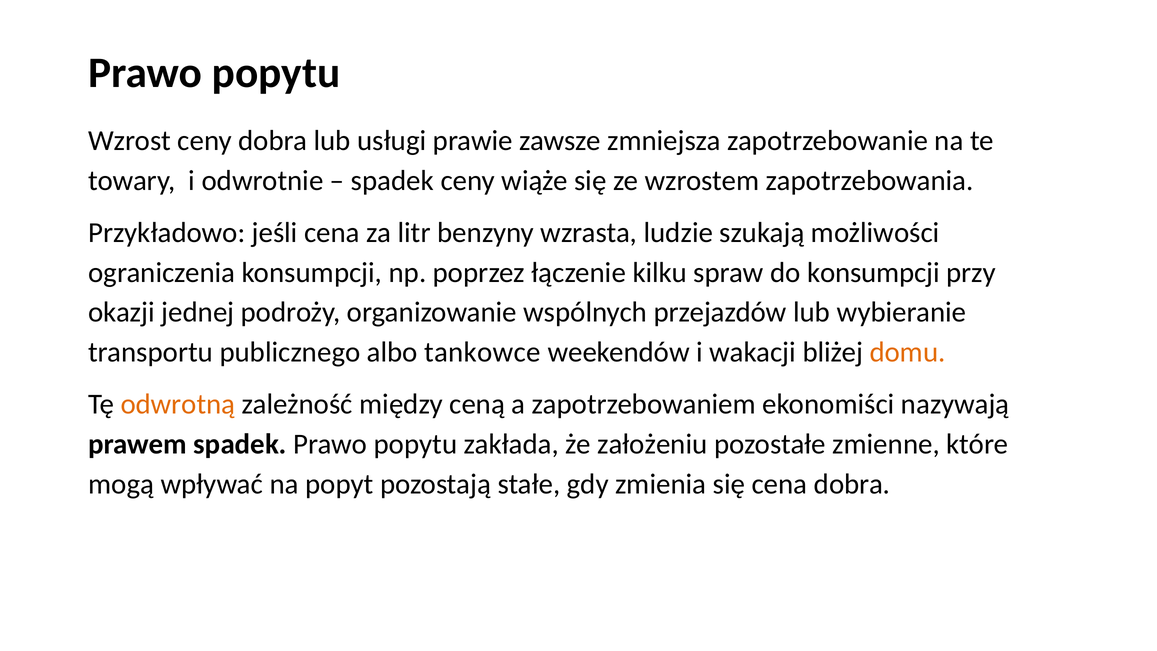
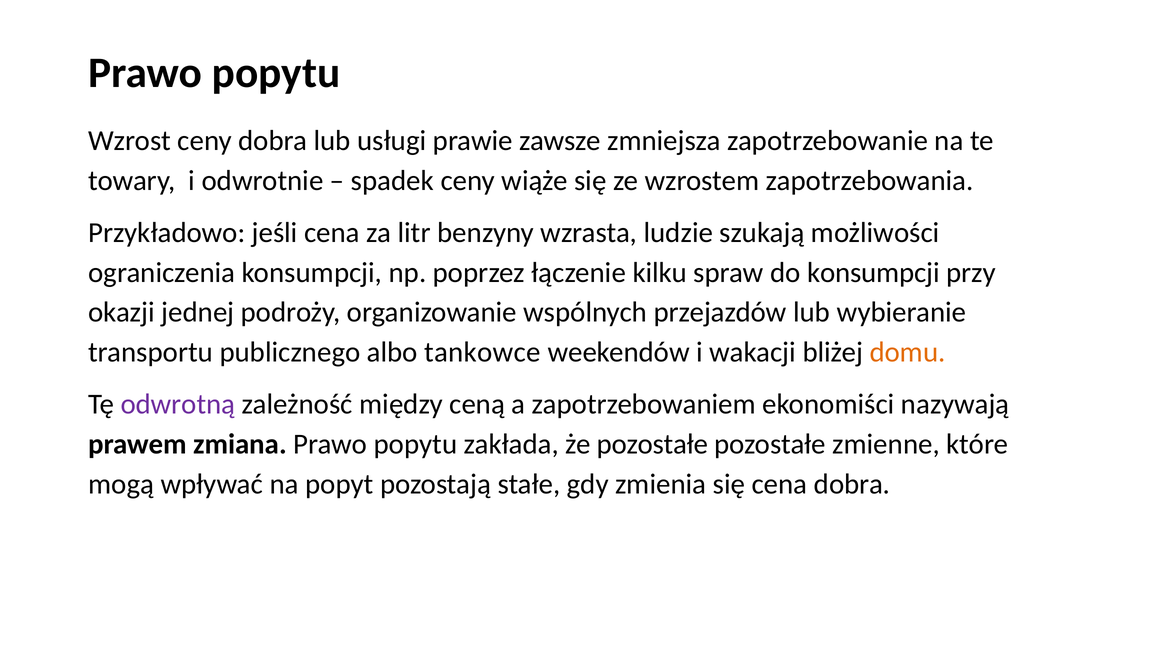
odwrotną colour: orange -> purple (178, 404)
prawem spadek: spadek -> zmiana (240, 444)
że założeniu: założeniu -> pozostałe (652, 444)
